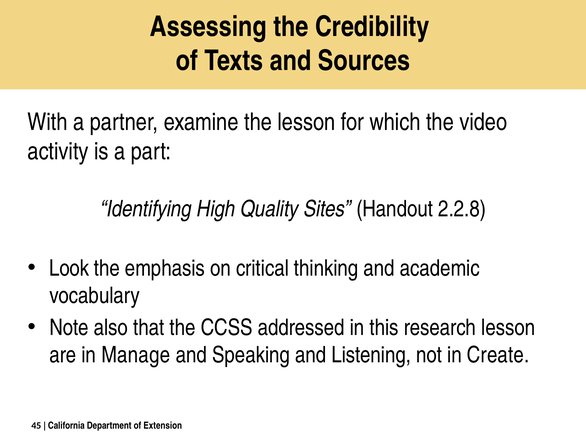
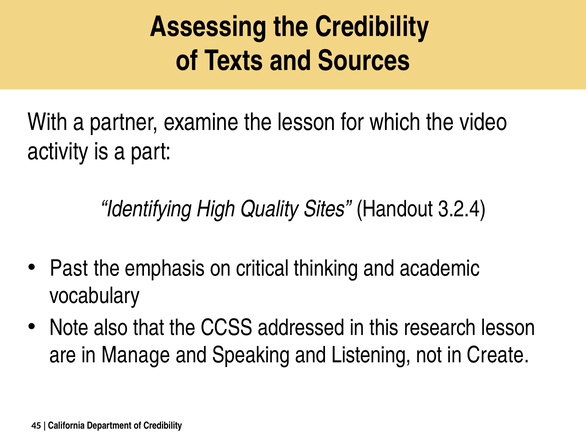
2.2.8: 2.2.8 -> 3.2.4 (462, 209)
Look: Look -> Past (69, 268)
of Extension: Extension -> Credibility (163, 425)
